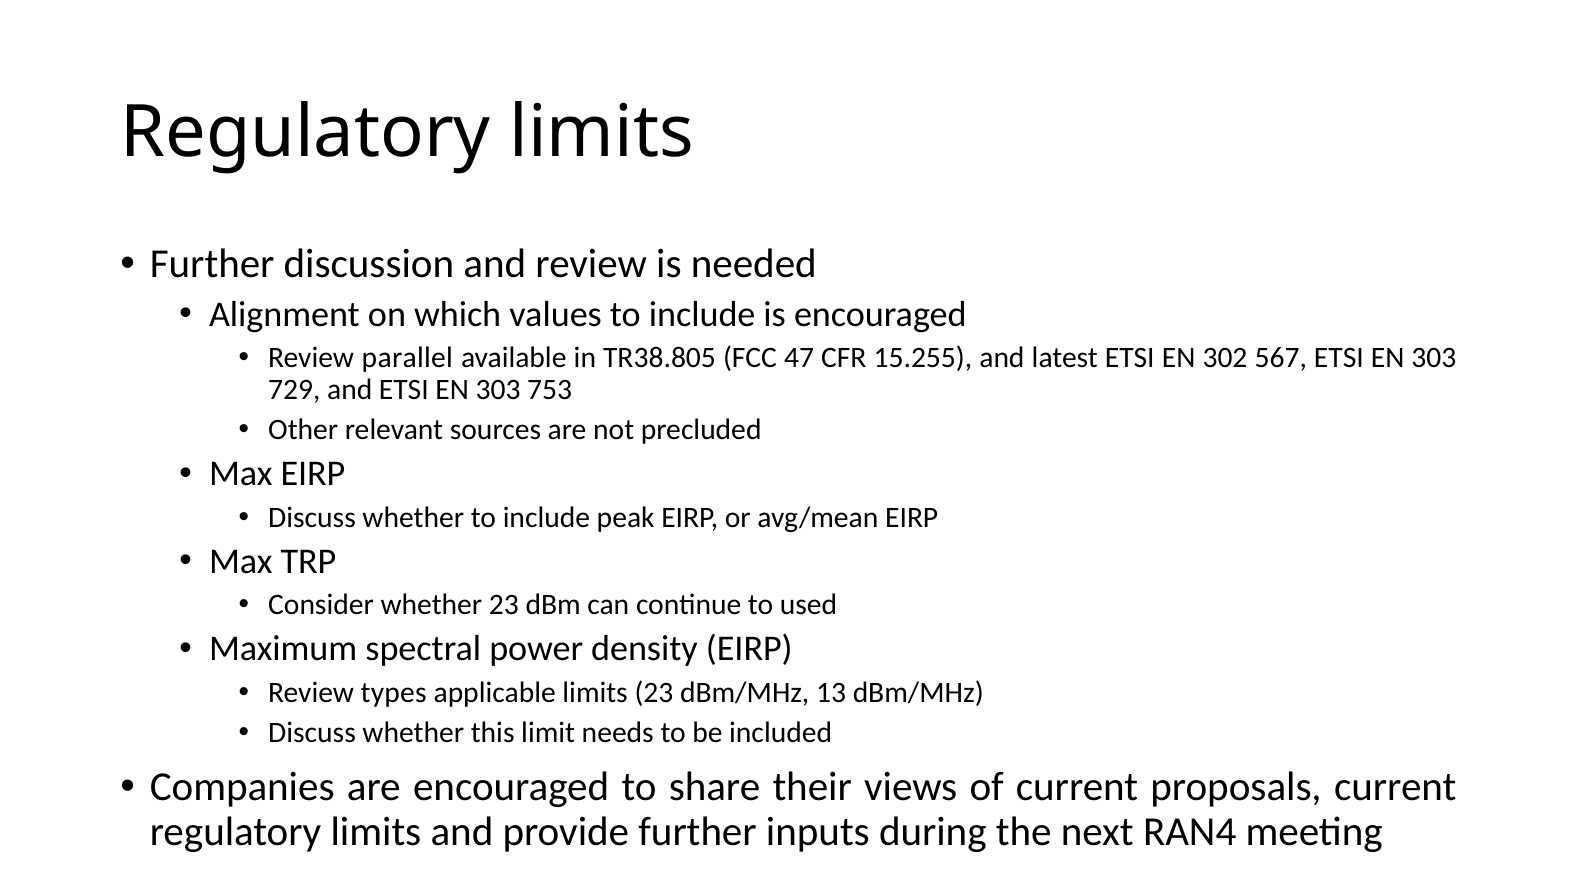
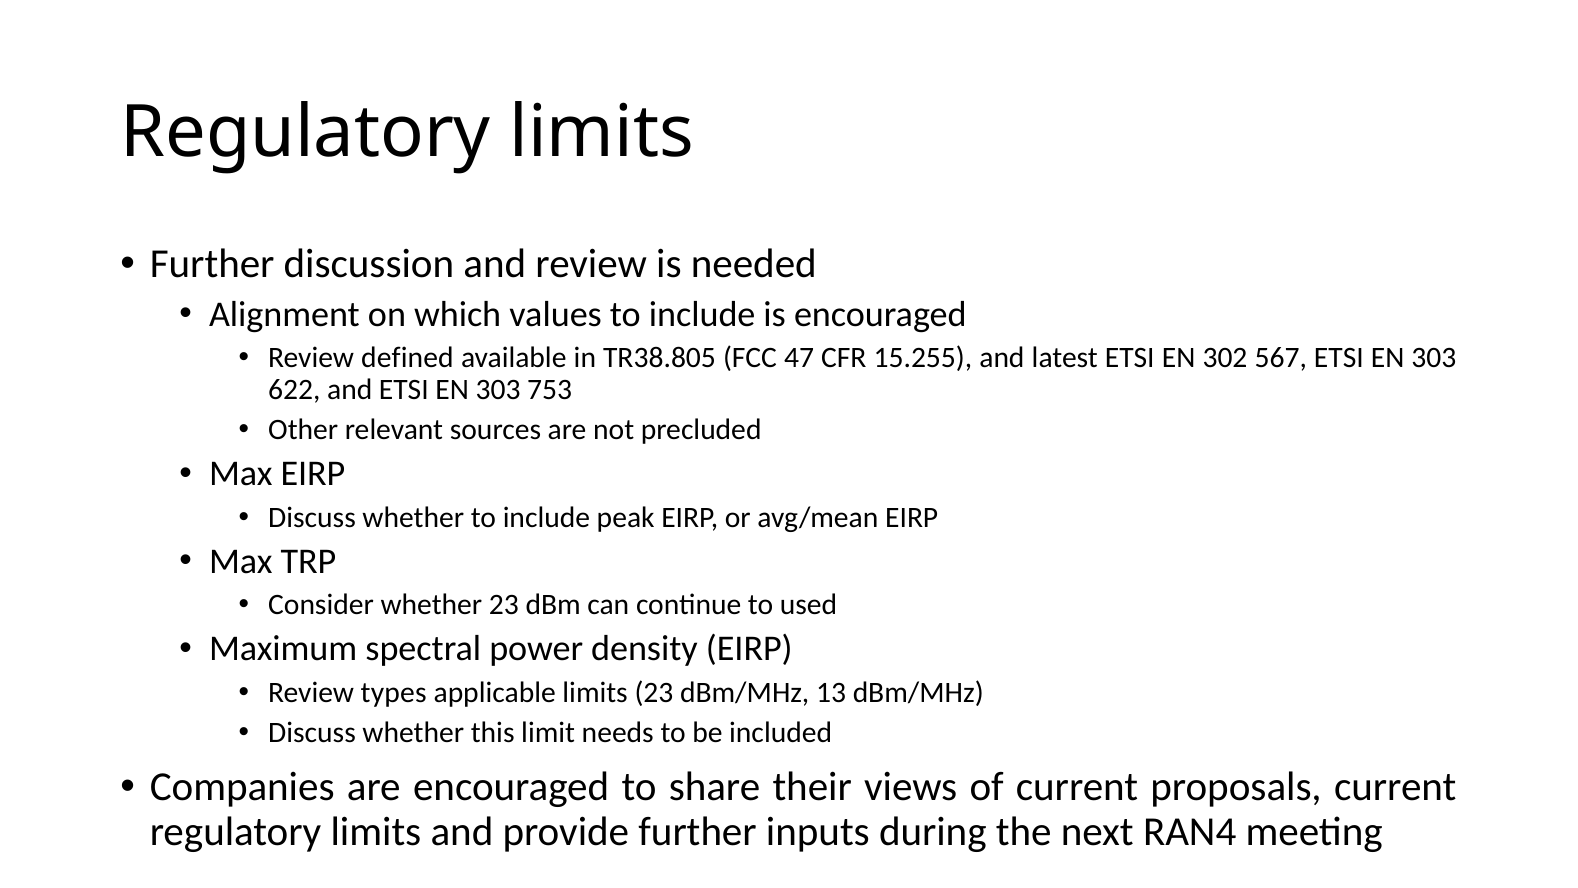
parallel: parallel -> defined (407, 358)
729: 729 -> 622 (294, 390)
